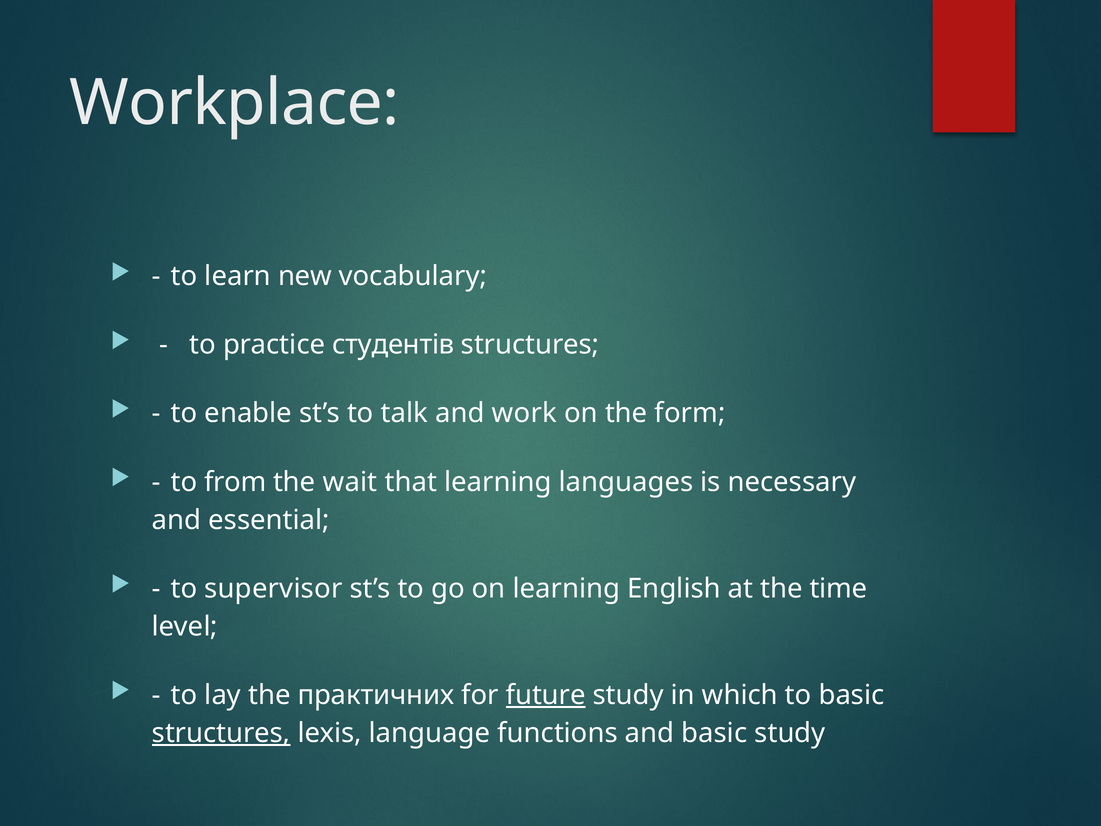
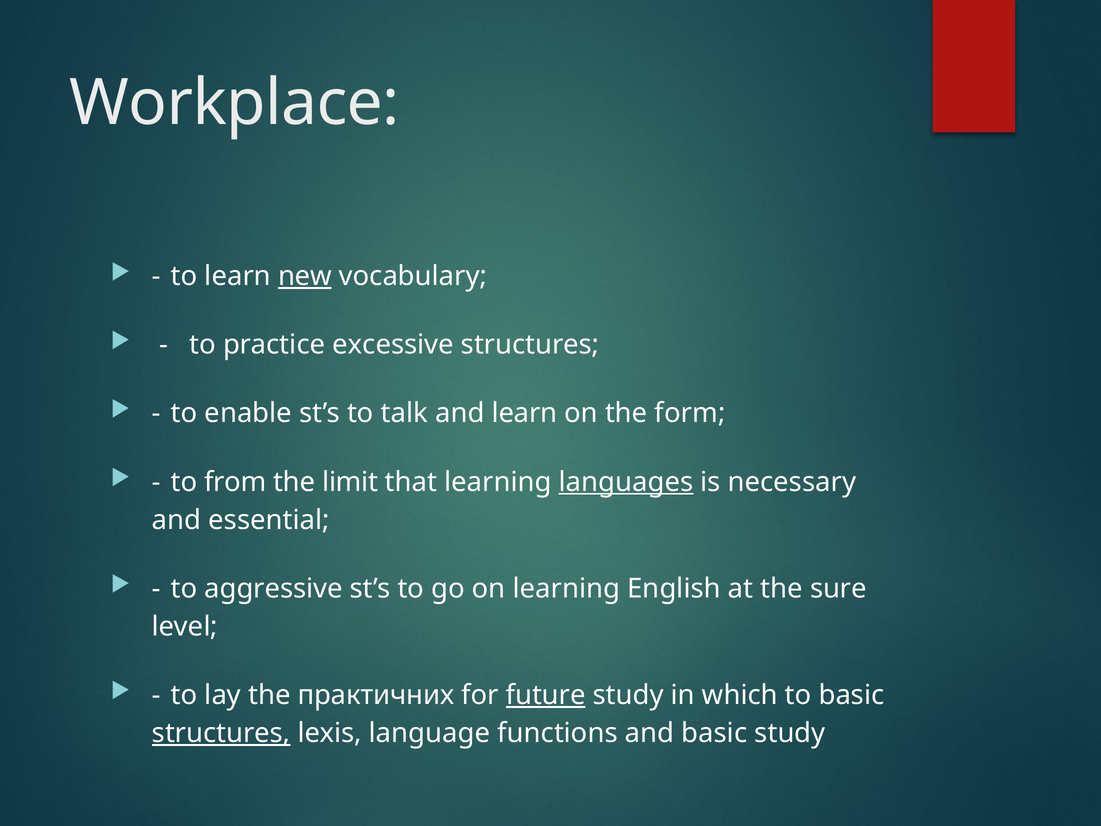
new underline: none -> present (305, 276)
студентів: студентів -> excessive (393, 345)
and work: work -> learn (524, 413)
wait: wait -> limit (350, 482)
languages underline: none -> present (626, 482)
supervisor: supervisor -> aggressive (274, 588)
time: time -> sure (838, 588)
